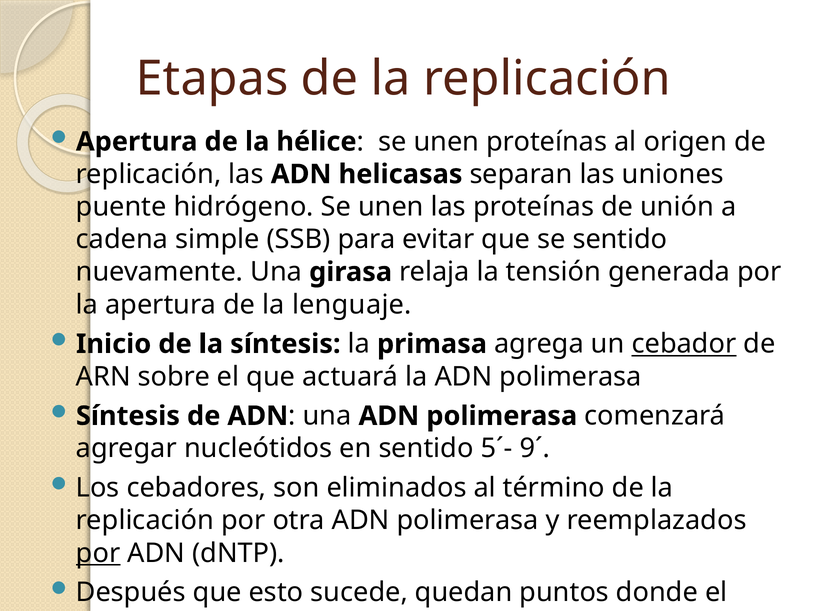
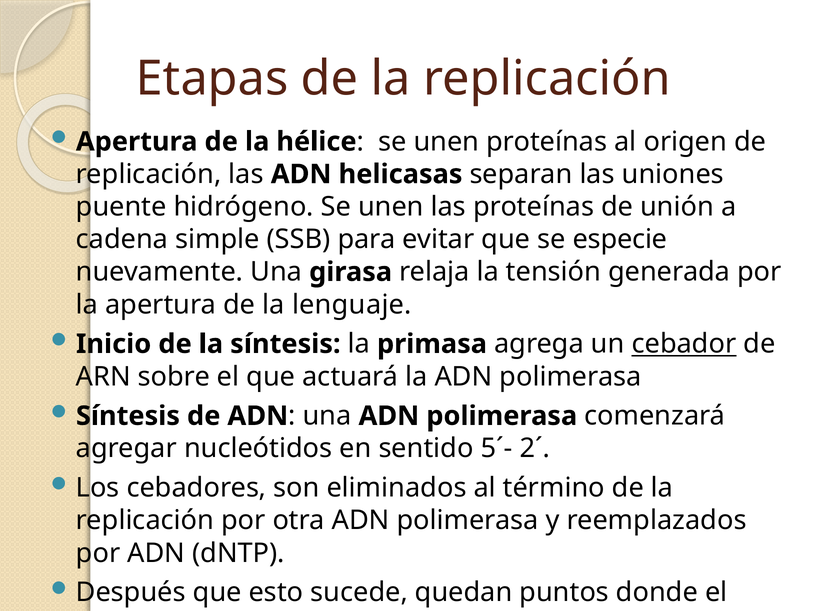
se sentido: sentido -> especie (620, 240)
9´: 9´ -> 2´ (535, 449)
por underline: present -> none (98, 553)
